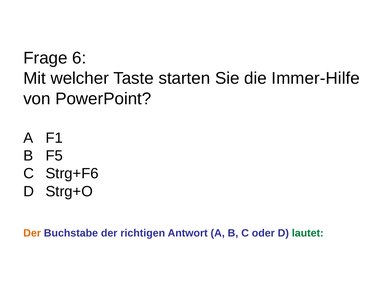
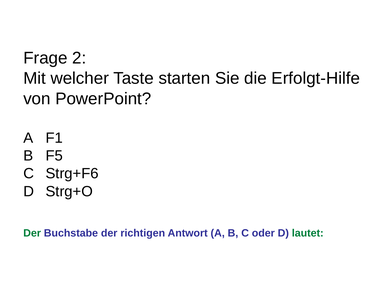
6: 6 -> 2 (79, 58)
Immer-Hilfe: Immer-Hilfe -> Erfolgt-Hilfe (316, 78)
Der colour: orange -> green (32, 233)
